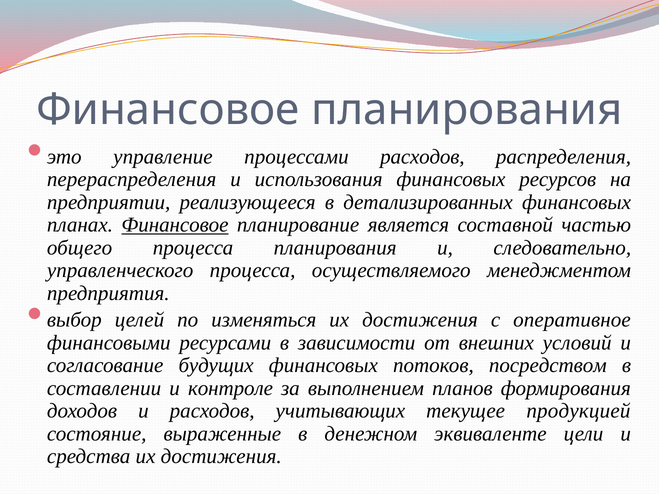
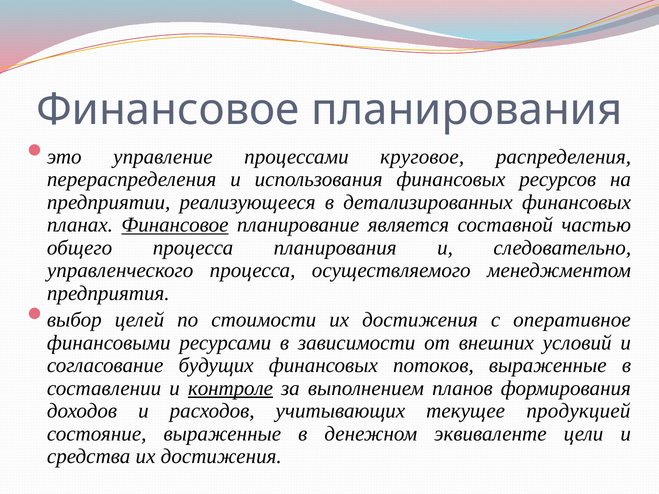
процессами расходов: расходов -> круговое (422, 157)
изменяться: изменяться -> стоимости (264, 320)
потоков посредством: посредством -> выраженные (548, 366)
контроле underline: none -> present (230, 388)
